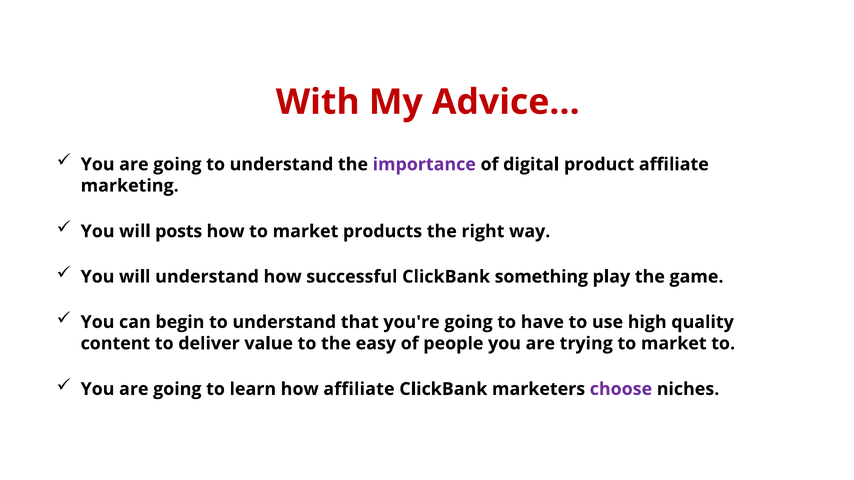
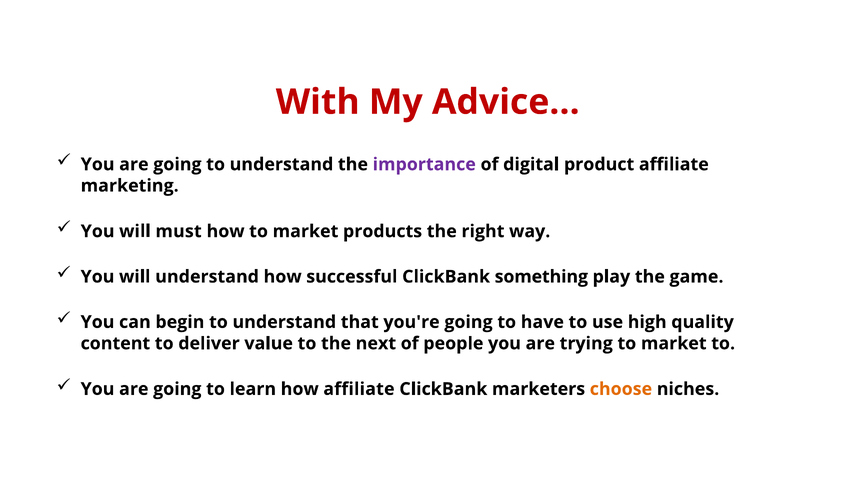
posts: posts -> must (179, 232)
easy: easy -> next (376, 344)
choose colour: purple -> orange (621, 389)
